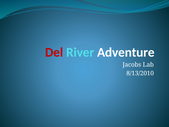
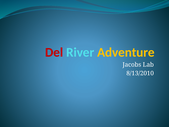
Adventure colour: white -> yellow (126, 52)
